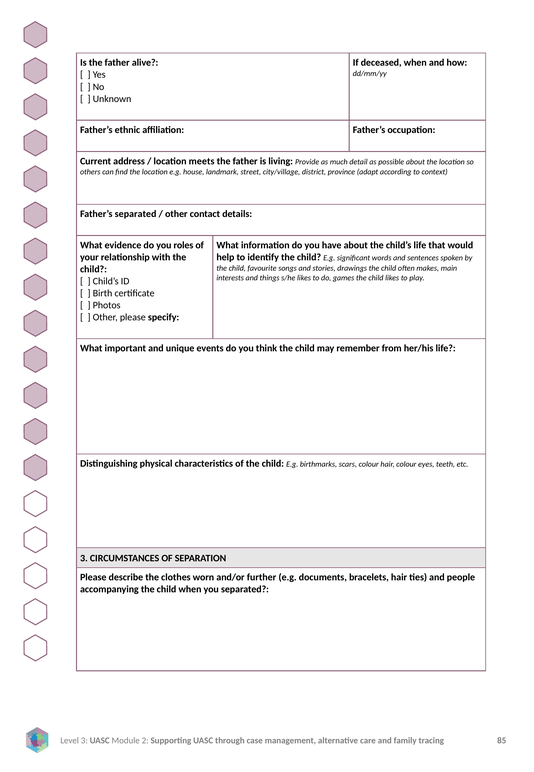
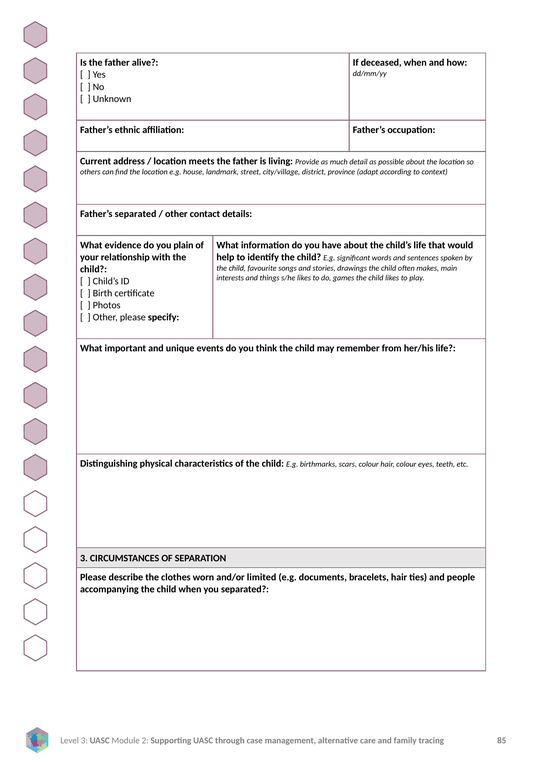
roles: roles -> plain (183, 245)
further: further -> limited (262, 577)
